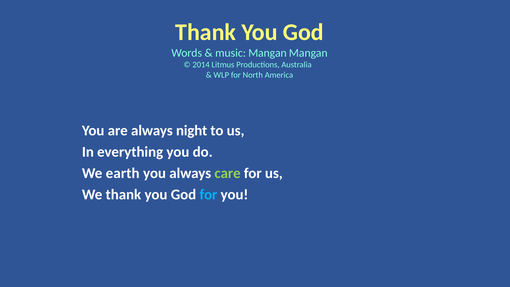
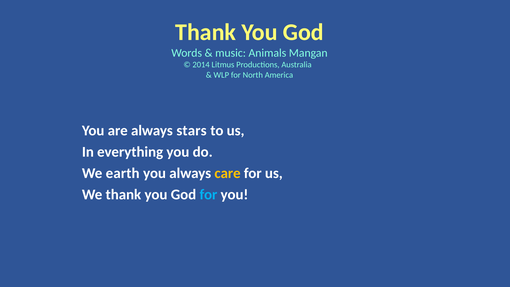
music Mangan: Mangan -> Animals (267, 53)
night: night -> stars (192, 130)
care colour: light green -> yellow (228, 173)
